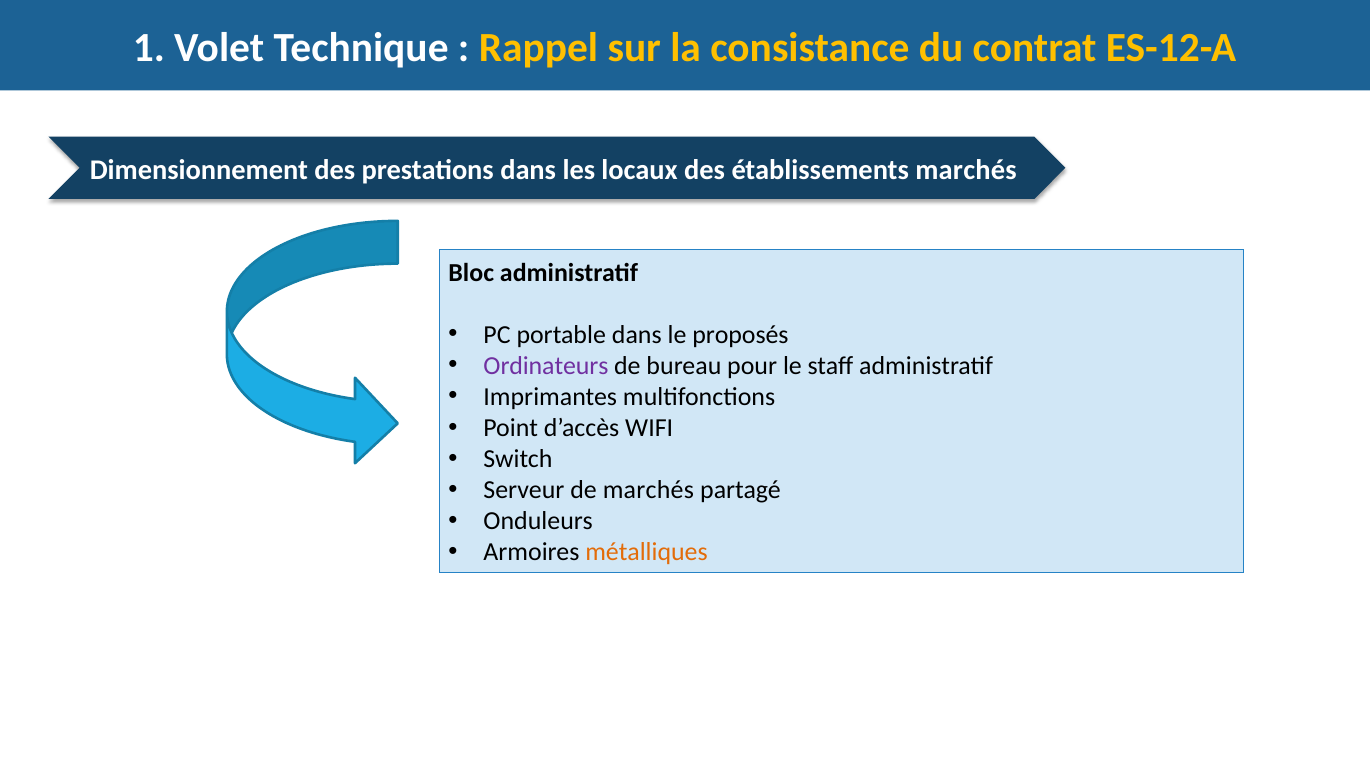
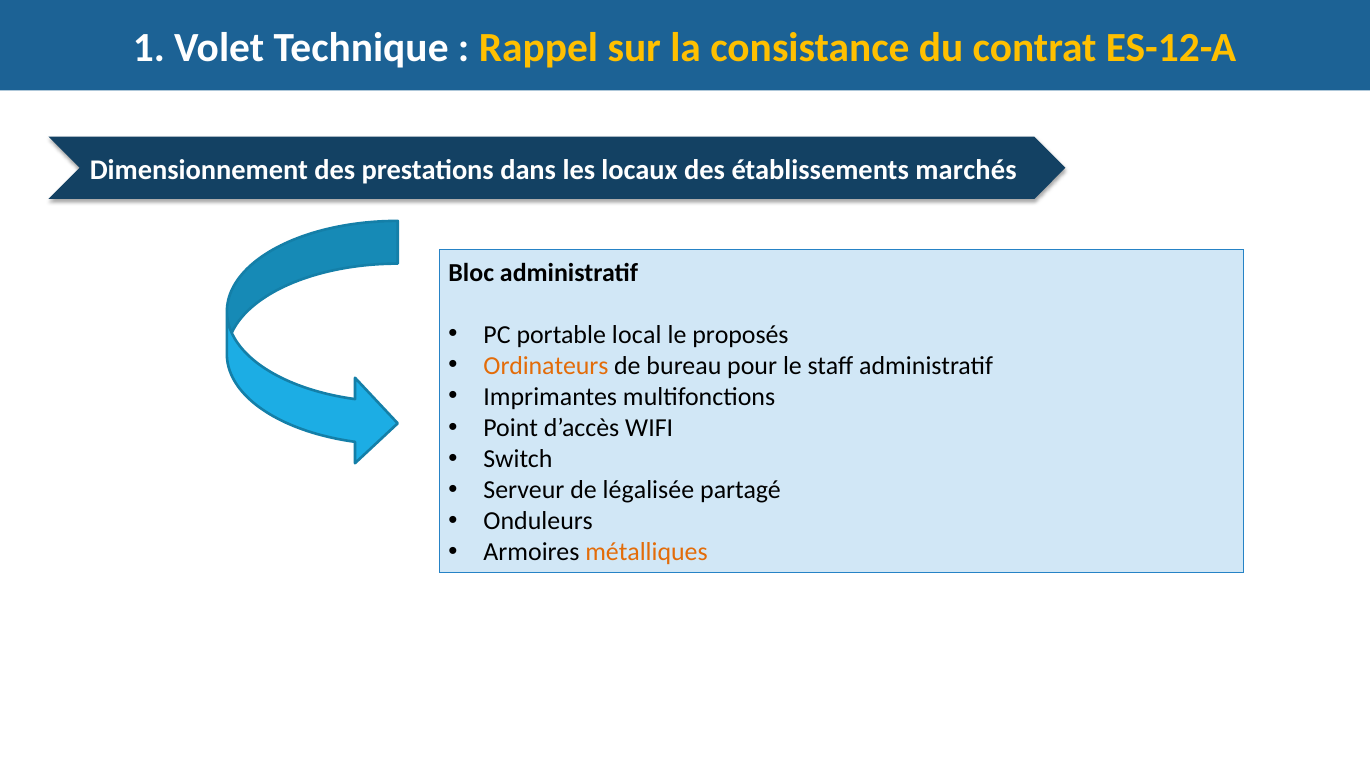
portable dans: dans -> local (637, 335)
Ordinateurs colour: purple -> orange (546, 366)
de marchés: marchés -> légalisée (648, 490)
